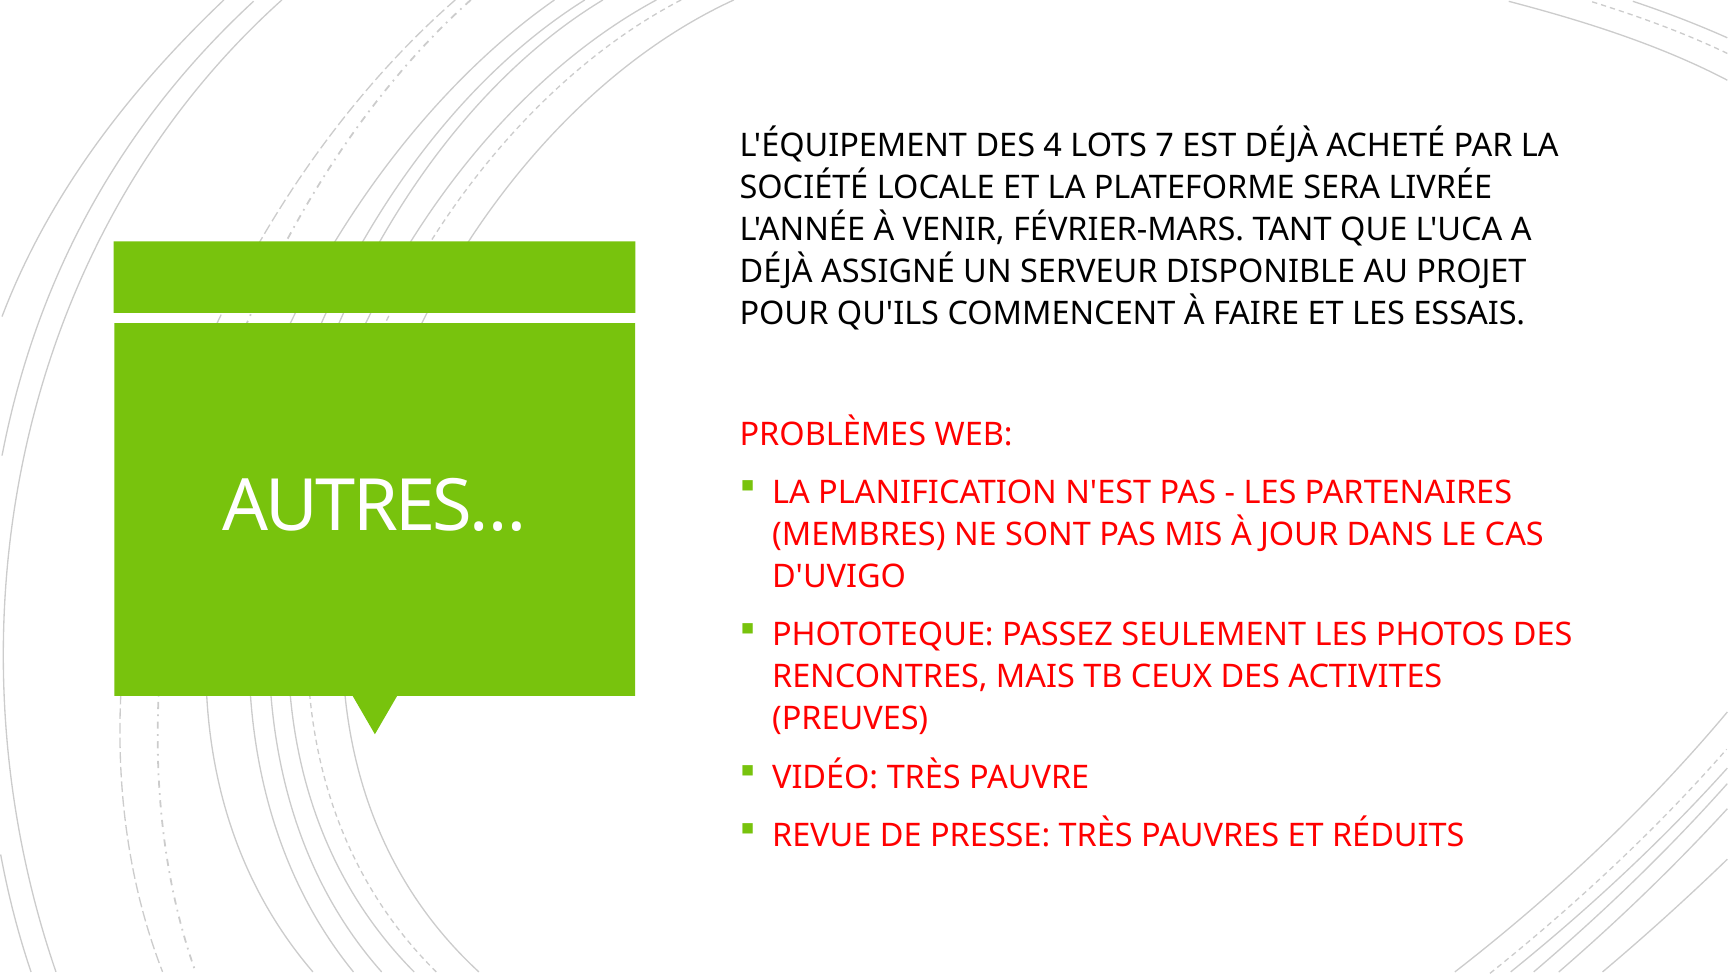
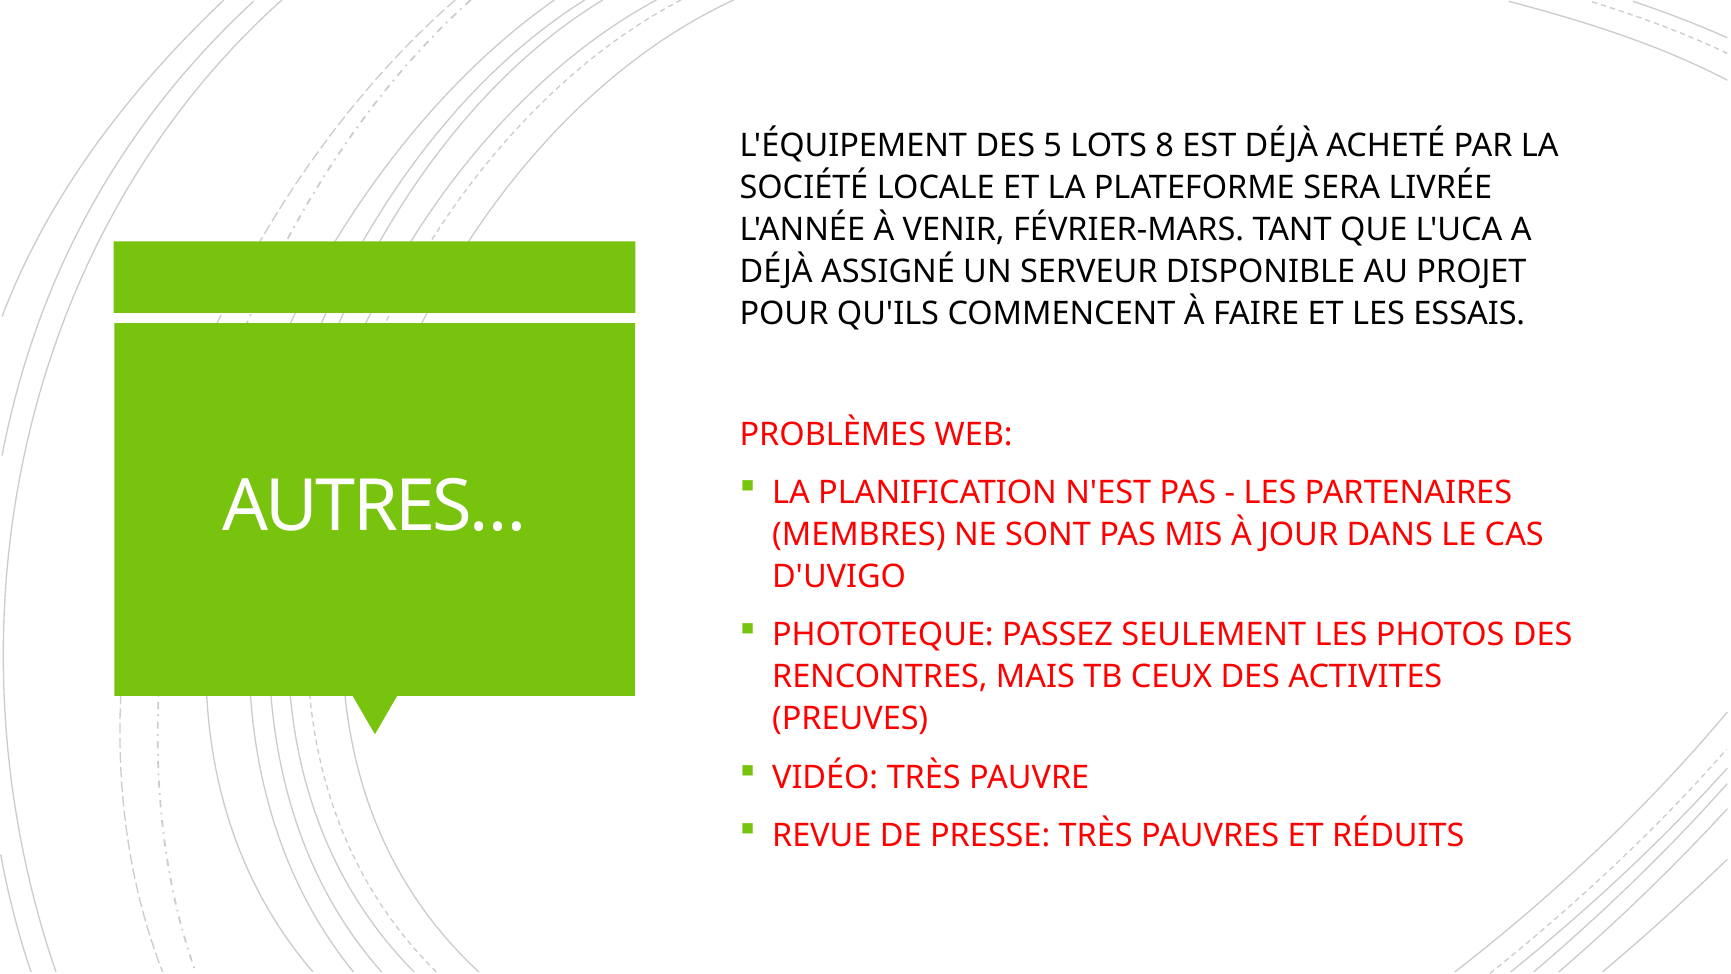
4: 4 -> 5 (1053, 145)
7: 7 -> 8 (1165, 145)
